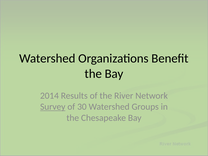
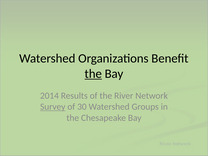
the underline: none -> present (93, 74)
